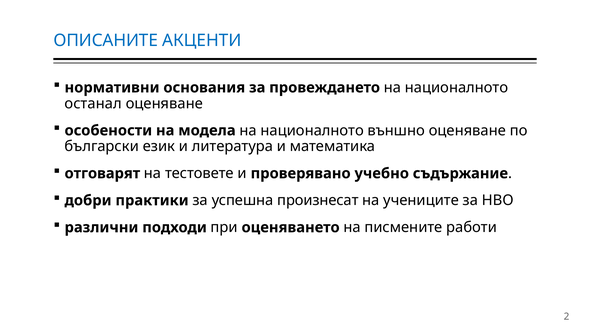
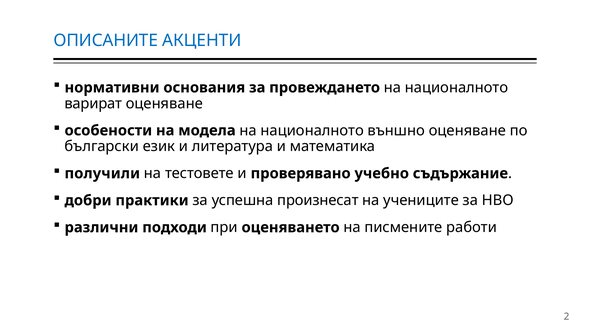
останал: останал -> варират (93, 103)
отговарят: отговарят -> получили (102, 173)
